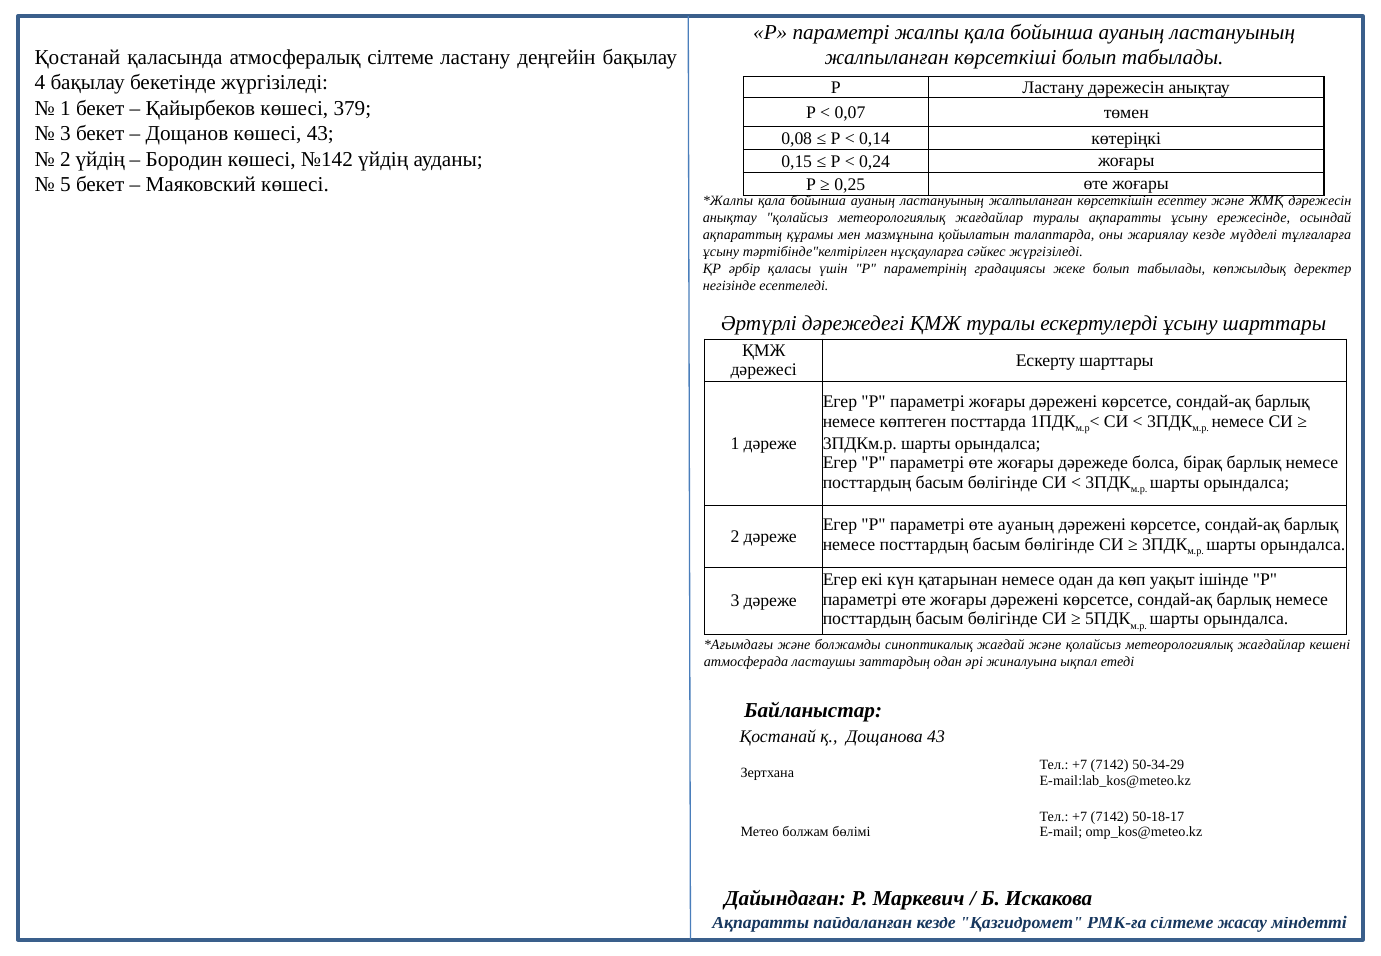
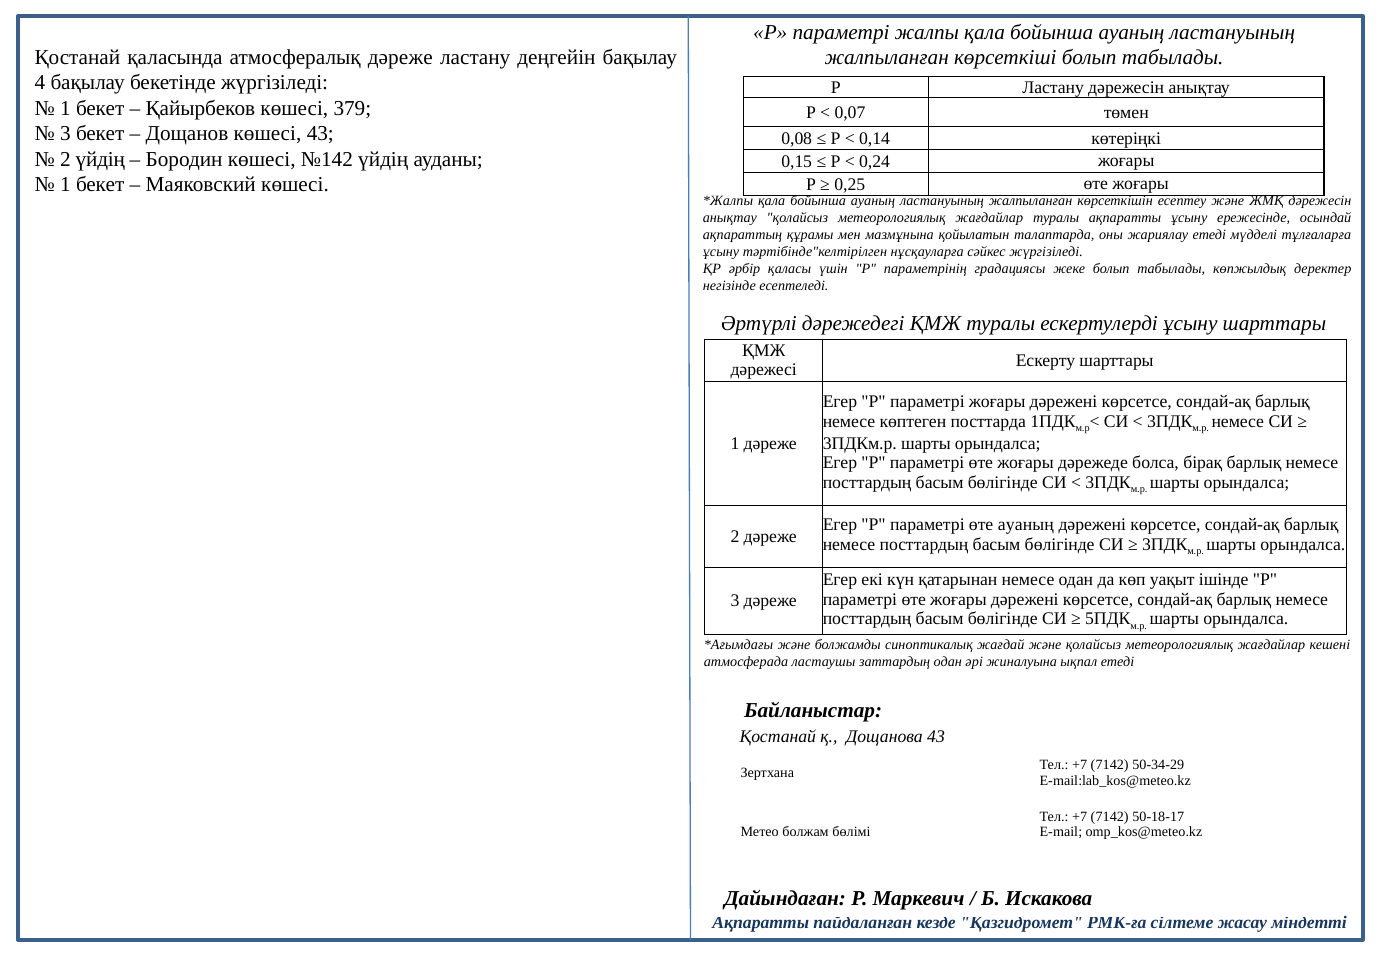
атмосфералық сілтеме: сілтеме -> дәреже (400, 57)
5: 5 -> 1 (65, 185)
жариялау кезде: кезде -> етеді (1209, 235)
